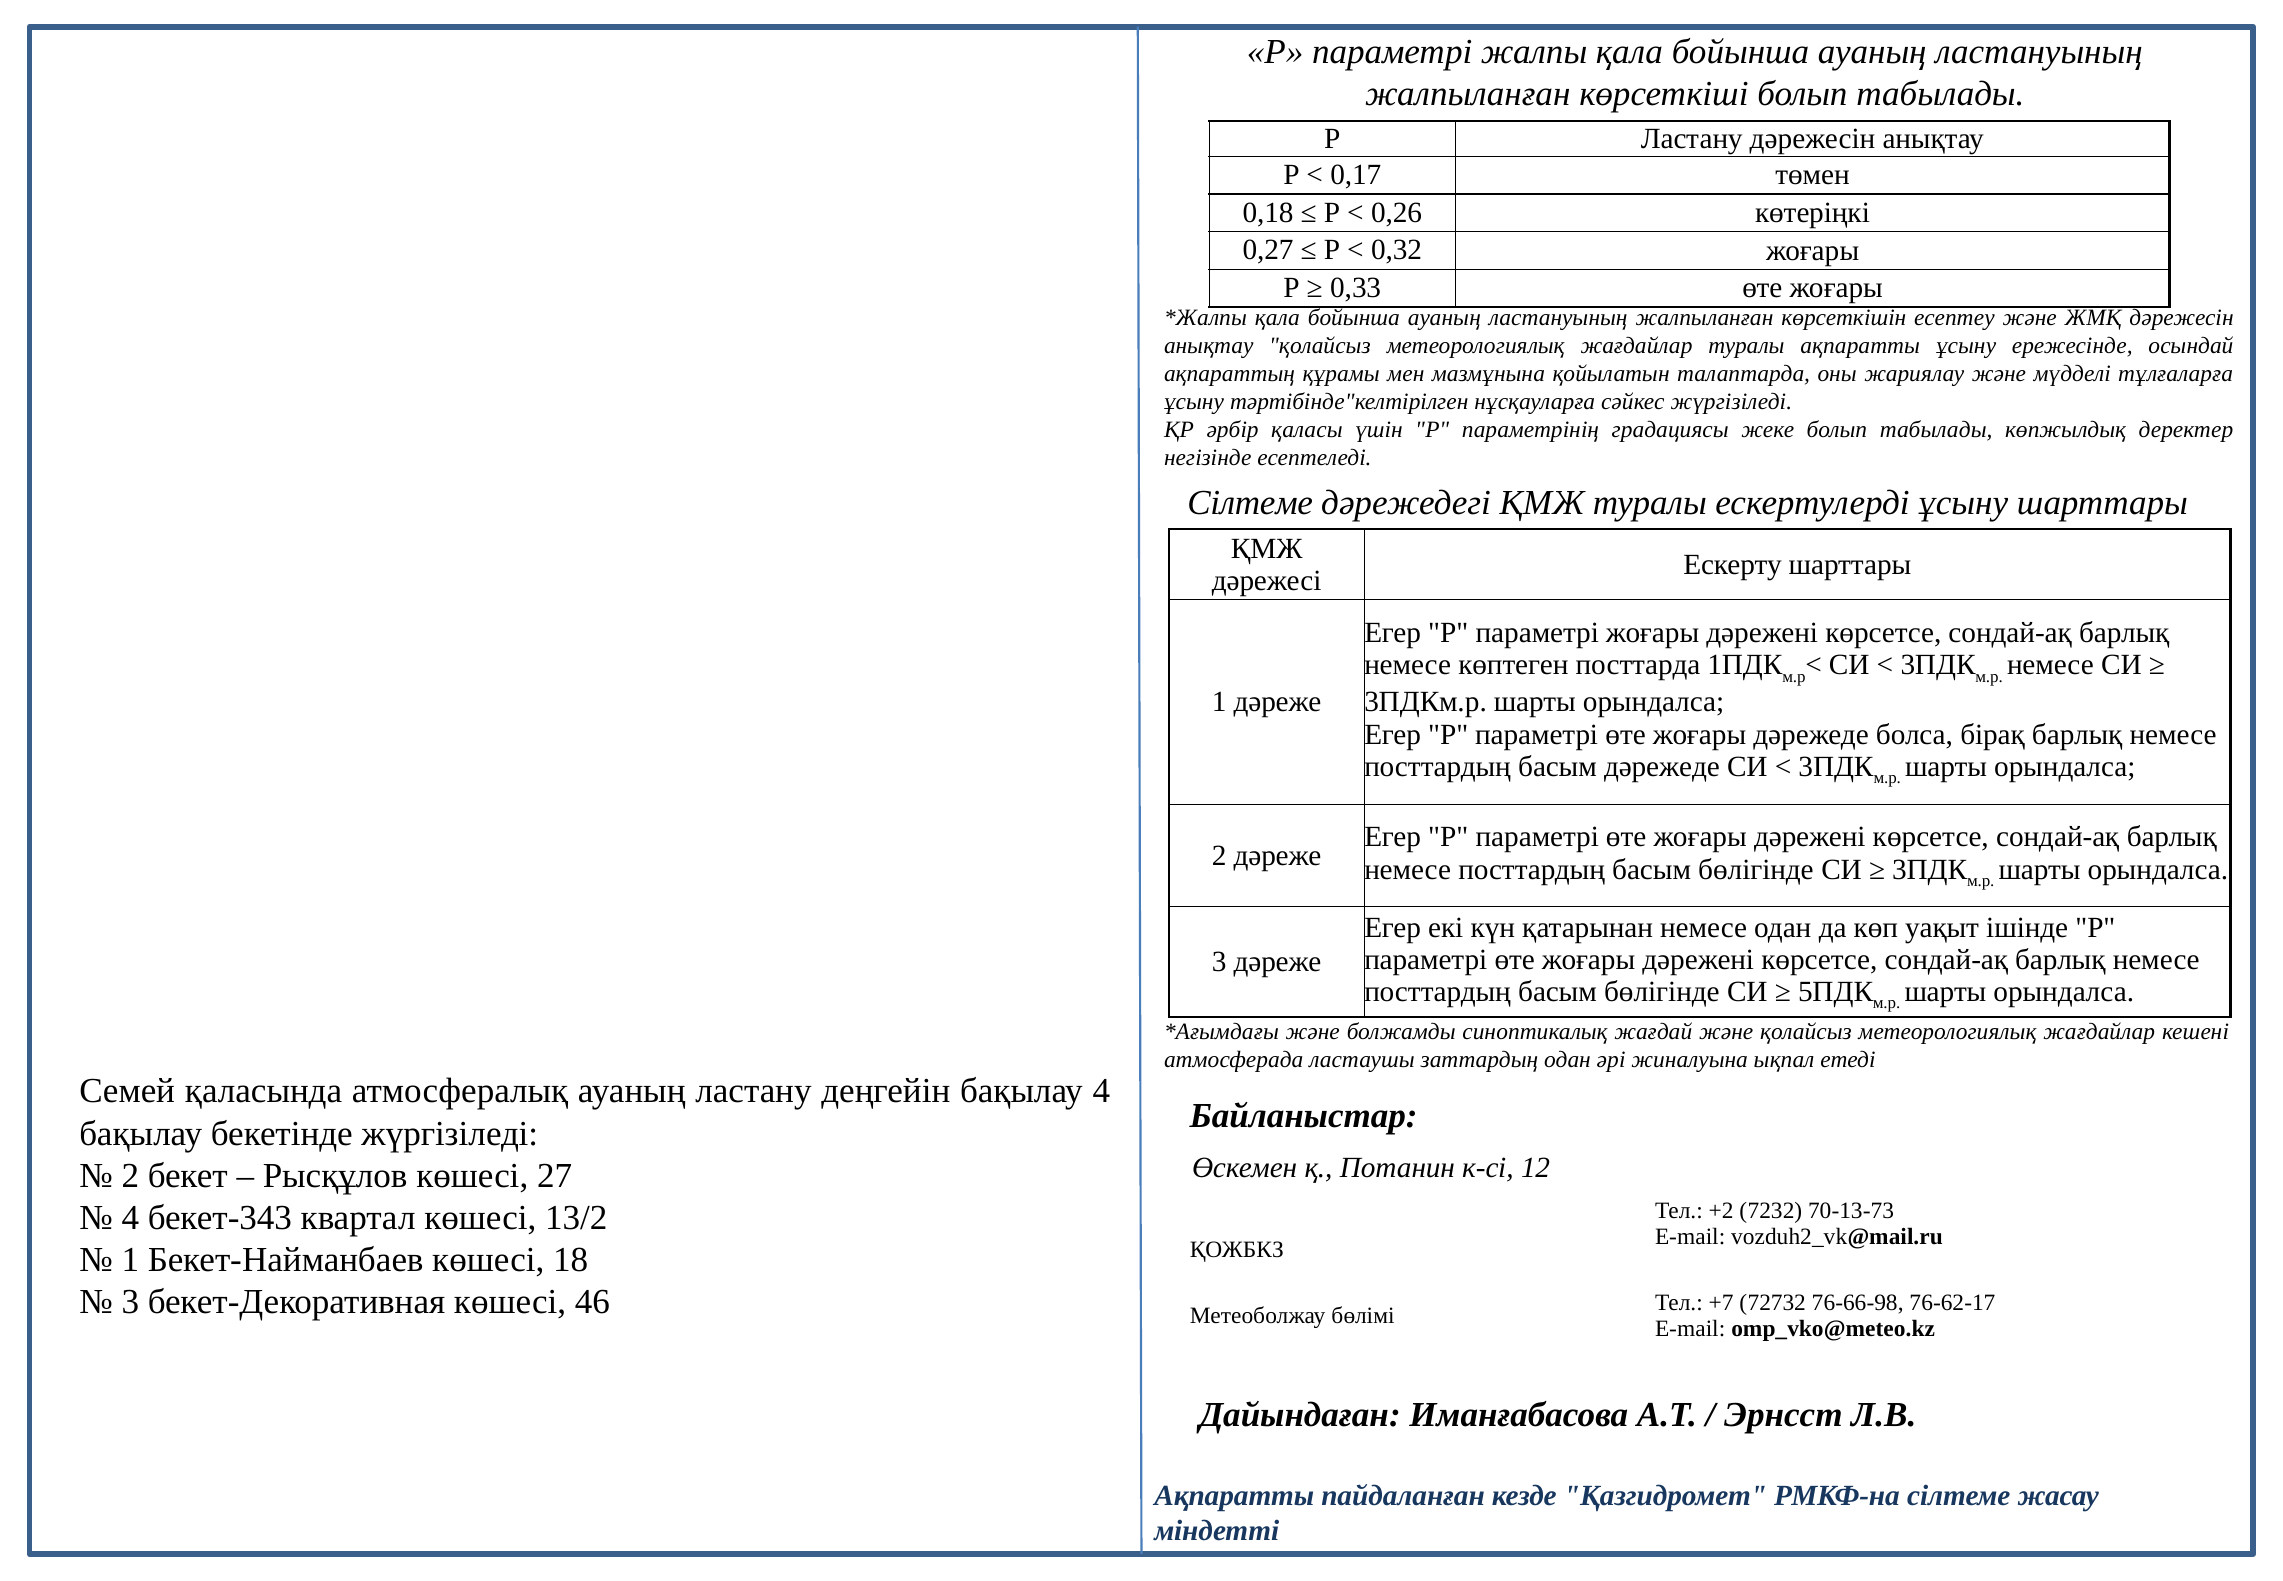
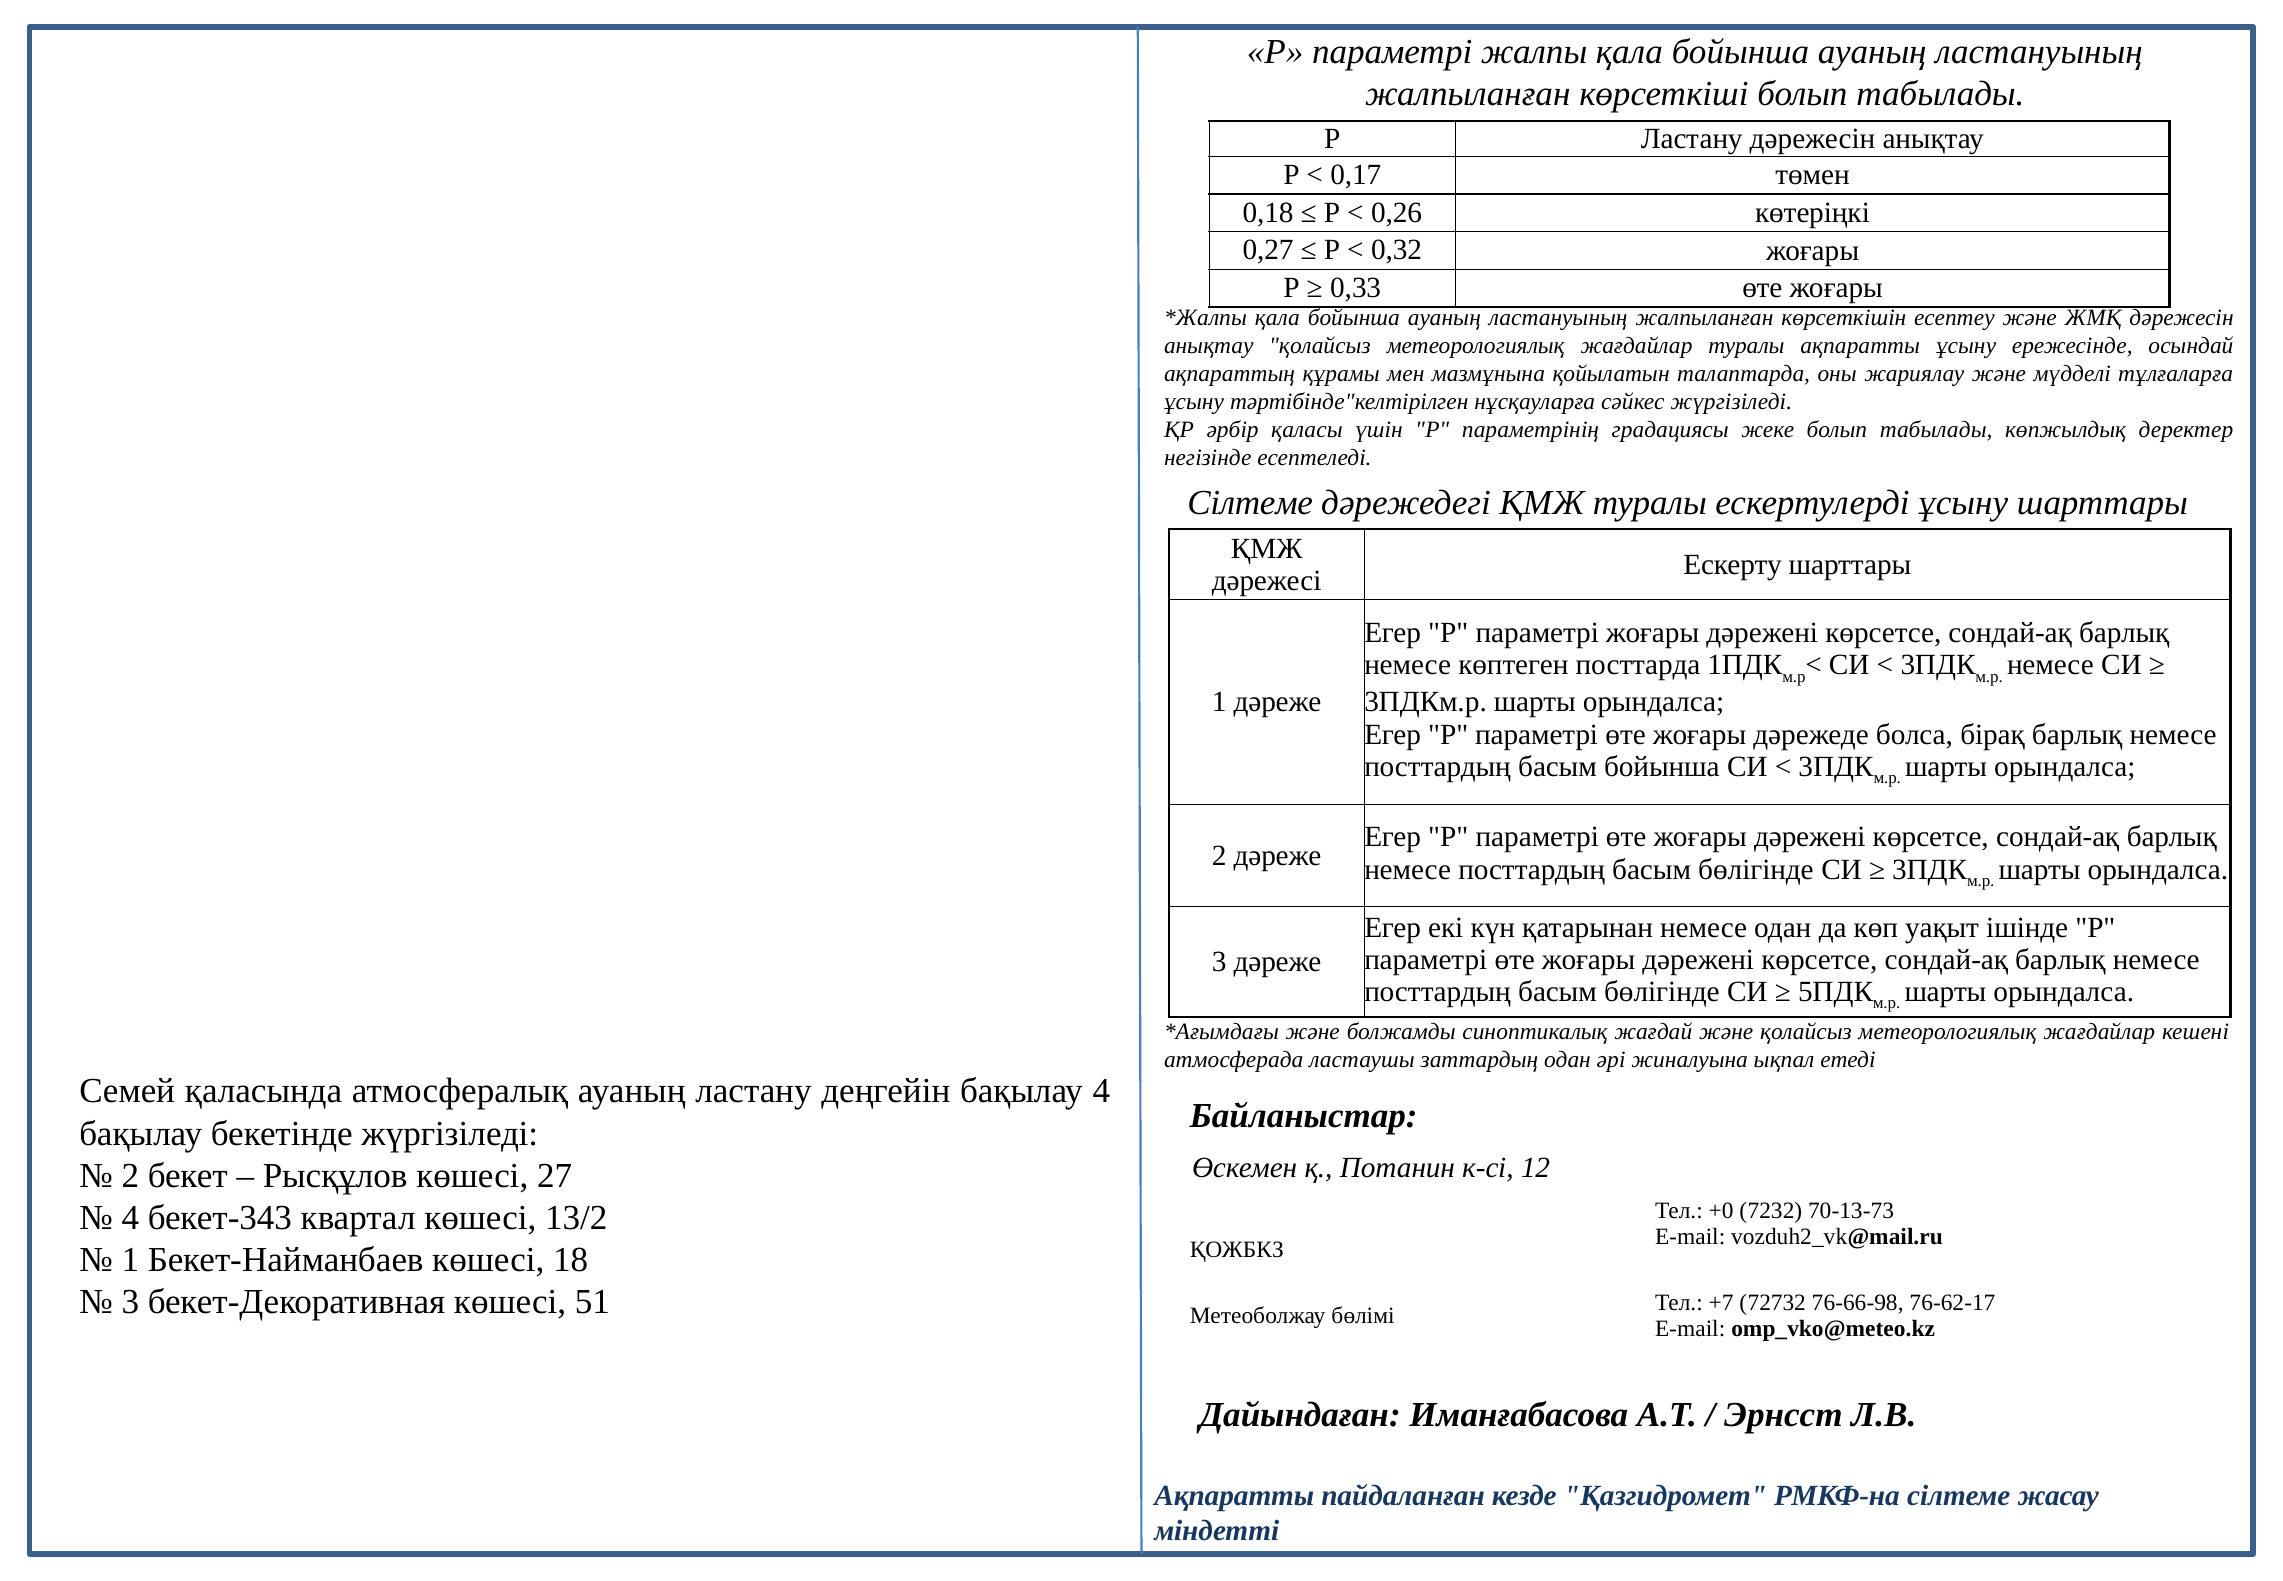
басым дәрежеде: дәрежеде -> бойынша (1662, 766)
+2: +2 -> +0 (1721, 1211)
46: 46 -> 51 (592, 1302)
